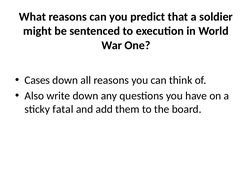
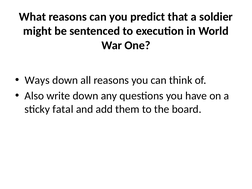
Cases: Cases -> Ways (37, 80)
